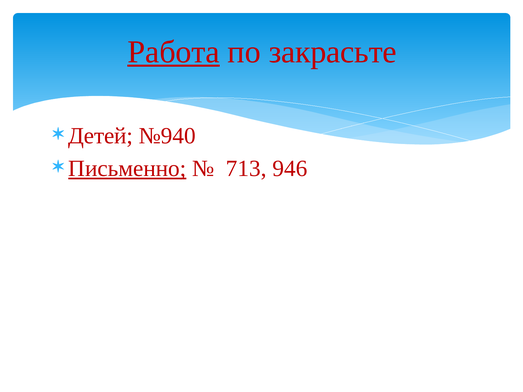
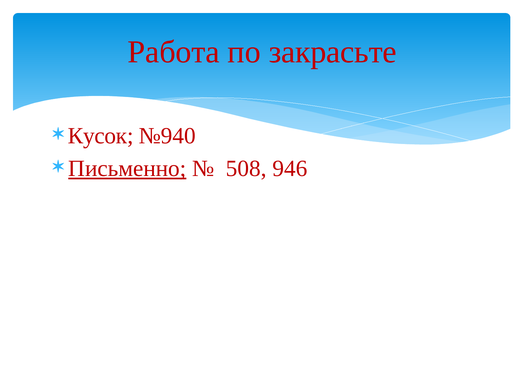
Работа underline: present -> none (174, 52)
Детей: Детей -> Кусок (101, 136)
713: 713 -> 508 (246, 169)
